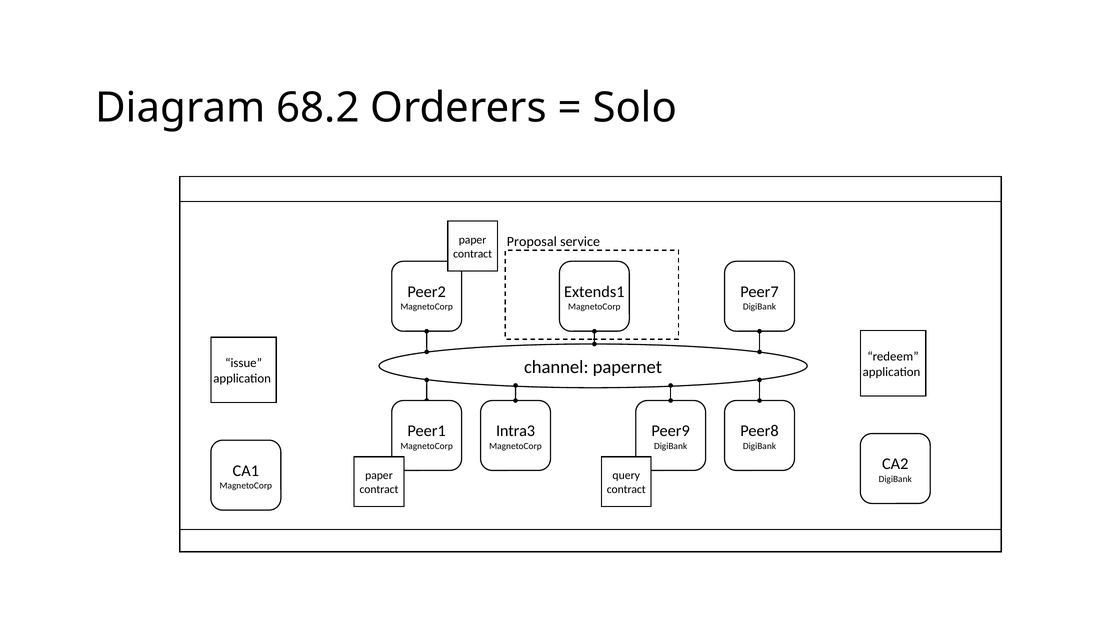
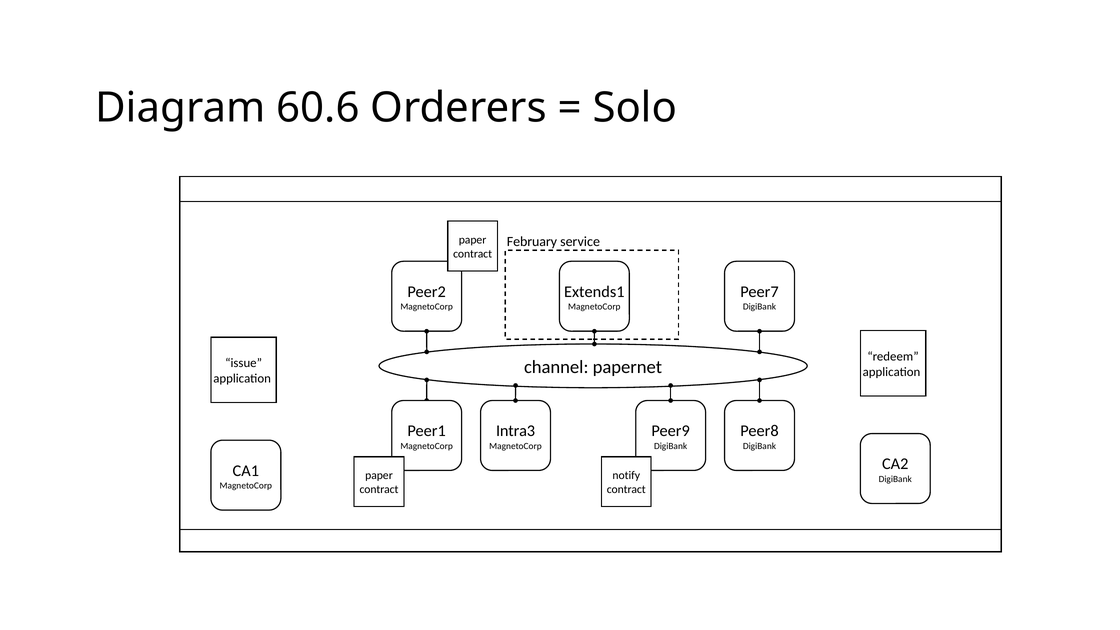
68.2: 68.2 -> 60.6 (318, 108)
Proposal: Proposal -> February (532, 241)
query: query -> notify (626, 475)
